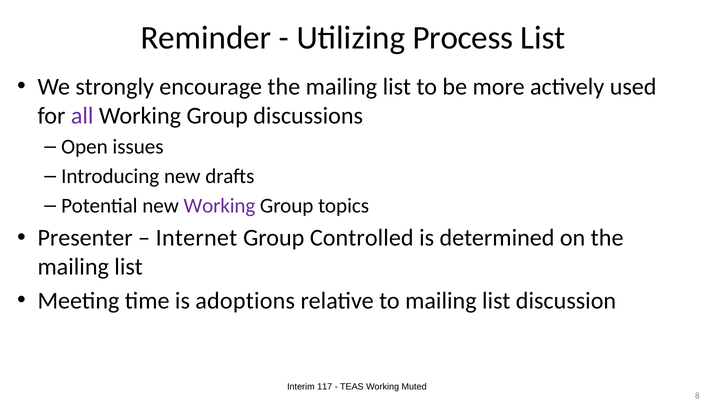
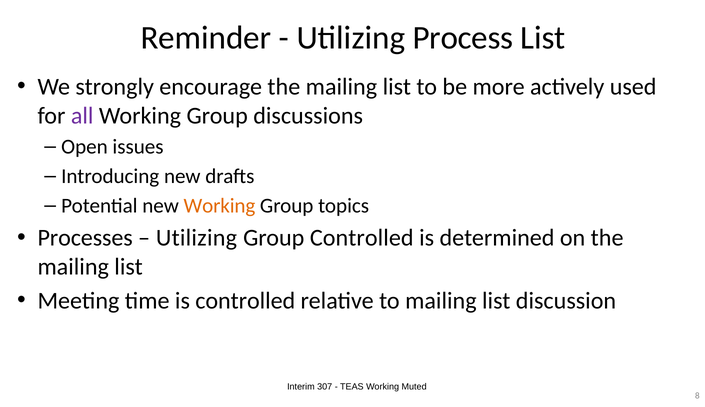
Working colour: purple -> orange (219, 206)
Presenter: Presenter -> Processes (85, 238)
Internet: Internet -> Utilizing (196, 238)
is adoptions: adoptions -> controlled (245, 301)
117: 117 -> 307 (325, 387)
